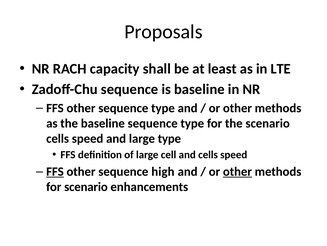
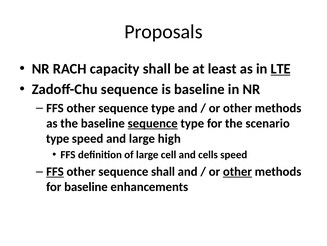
LTE underline: none -> present (281, 69)
sequence underline: none -> present (153, 123)
cells: cells -> type (58, 138)
large type: type -> high (169, 138)
sequence high: high -> shall (163, 171)
for scenario: scenario -> baseline (86, 186)
